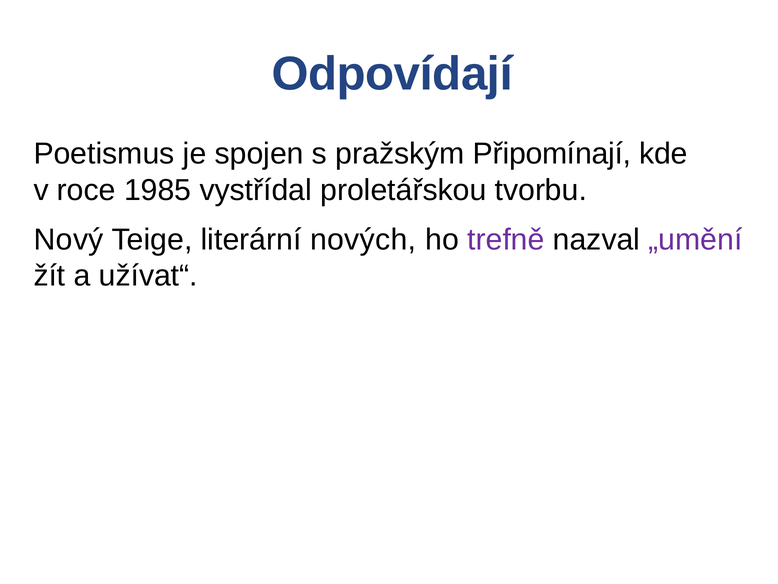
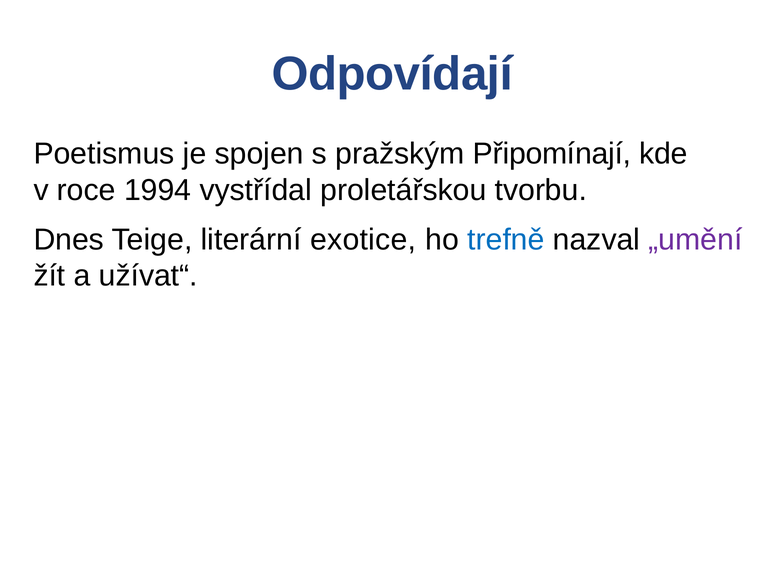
1985: 1985 -> 1994 (158, 190)
Nový: Nový -> Dnes (69, 239)
nových: nových -> exotice (363, 239)
trefně colour: purple -> blue (506, 239)
